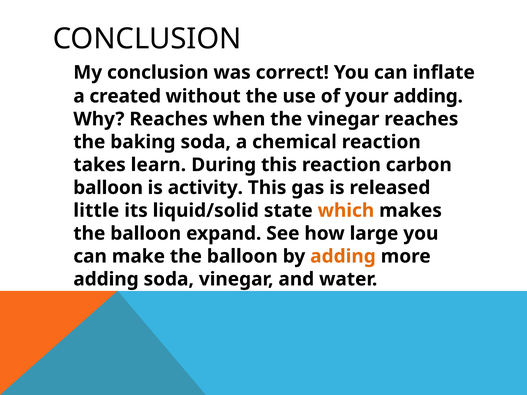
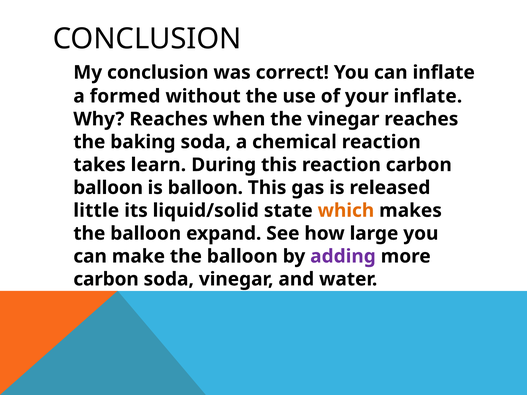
created: created -> formed (125, 96)
your adding: adding -> inflate (428, 96)
is activity: activity -> balloon (205, 188)
adding colour: orange -> purple (343, 256)
adding: adding -> carbon (106, 279)
